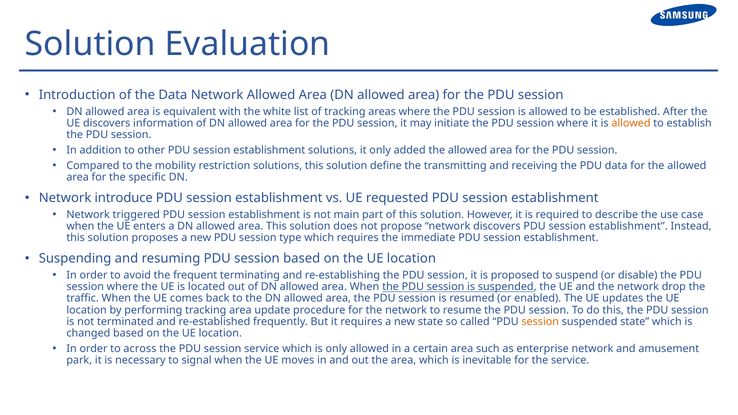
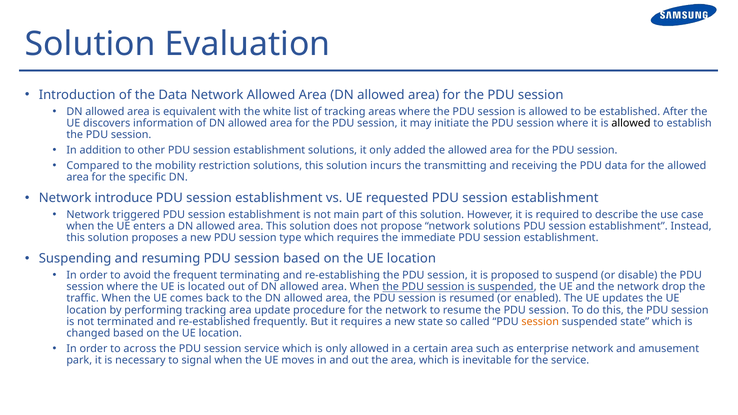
allowed colour: orange -> black (631, 123)
define: define -> incurs (386, 166)
network discovers: discovers -> solutions (497, 226)
